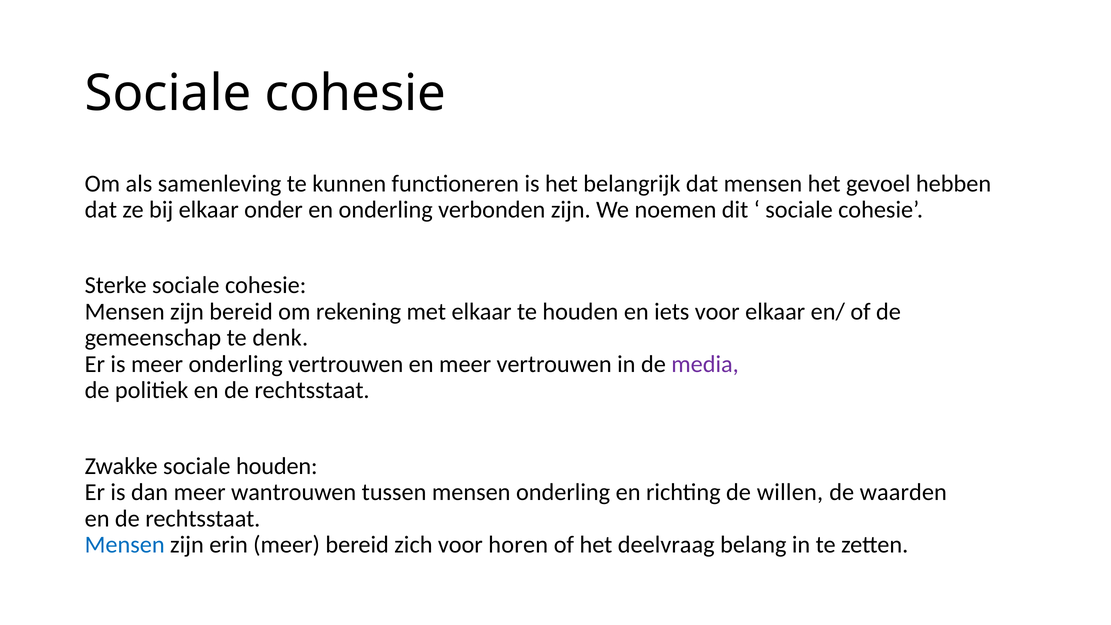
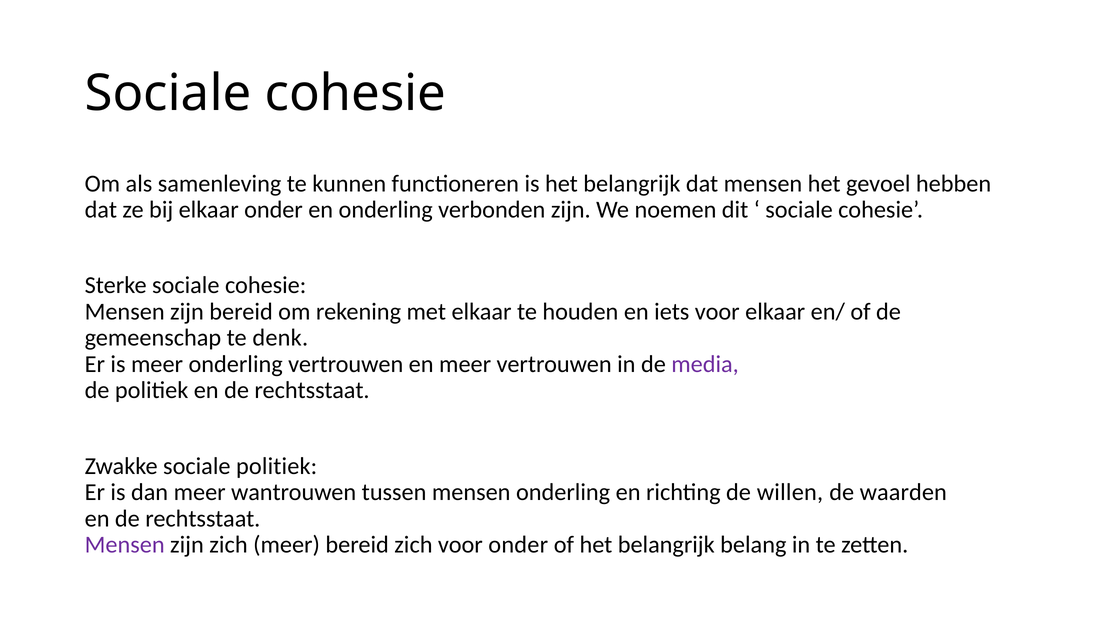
sociale houden: houden -> politiek (277, 466)
Mensen colour: blue -> purple (125, 545)
zijn erin: erin -> zich (228, 545)
voor horen: horen -> onder (518, 545)
of het deelvraag: deelvraag -> belangrijk (666, 545)
